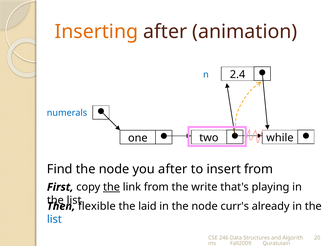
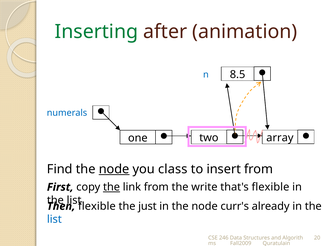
Inserting colour: orange -> green (96, 32)
2.4: 2.4 -> 8.5 (238, 75)
while: while -> array (280, 138)
node underline: none -> present (114, 169)
you after: after -> class (173, 169)
that's playing: playing -> flexible (270, 187)
laid: laid -> just (147, 206)
